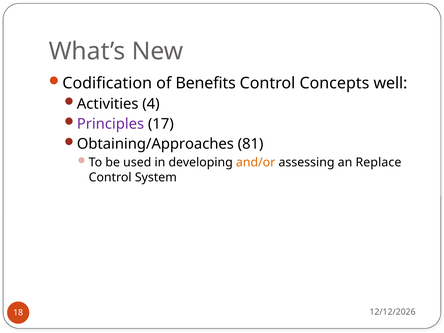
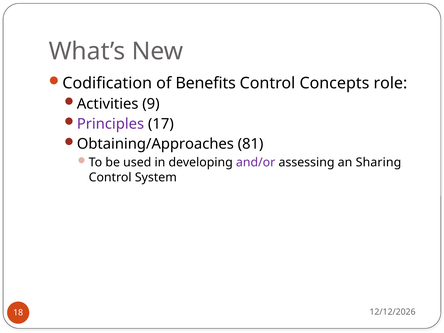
well: well -> role (390, 83)
4: 4 -> 9 (151, 104)
and/or colour: orange -> purple (256, 162)
Replace: Replace -> Sharing (378, 162)
